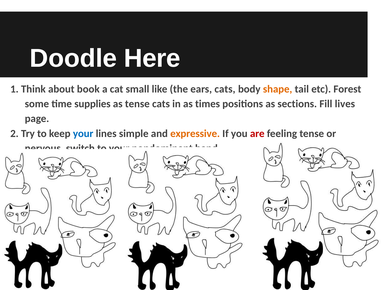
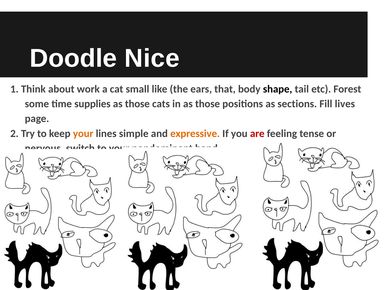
Here: Here -> Nice (152, 58)
book: book -> work (88, 89)
ears cats: cats -> that (225, 89)
shape colour: orange -> black (278, 89)
tense: tense -> those (137, 104)
in as times: times -> those (208, 104)
your colour: blue -> orange (83, 134)
